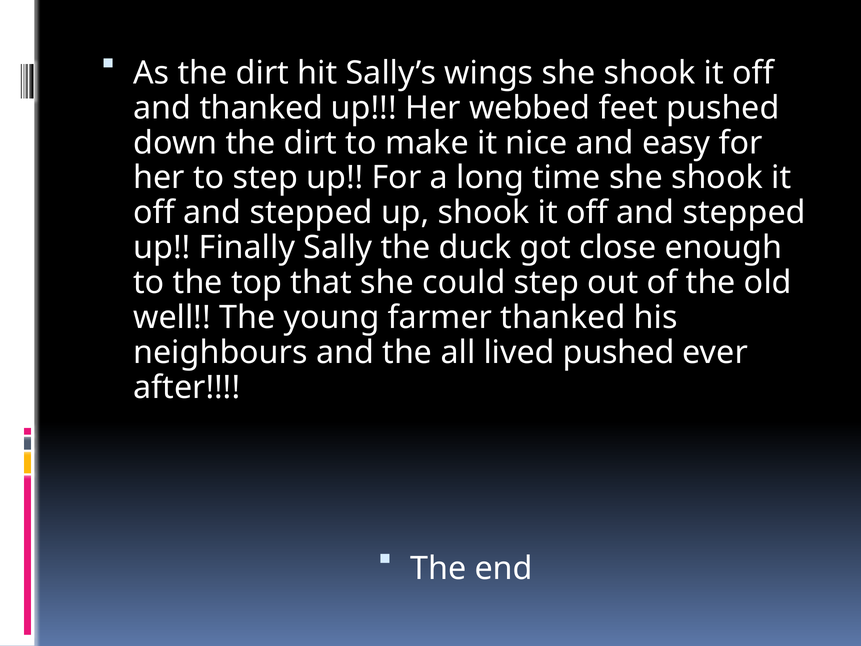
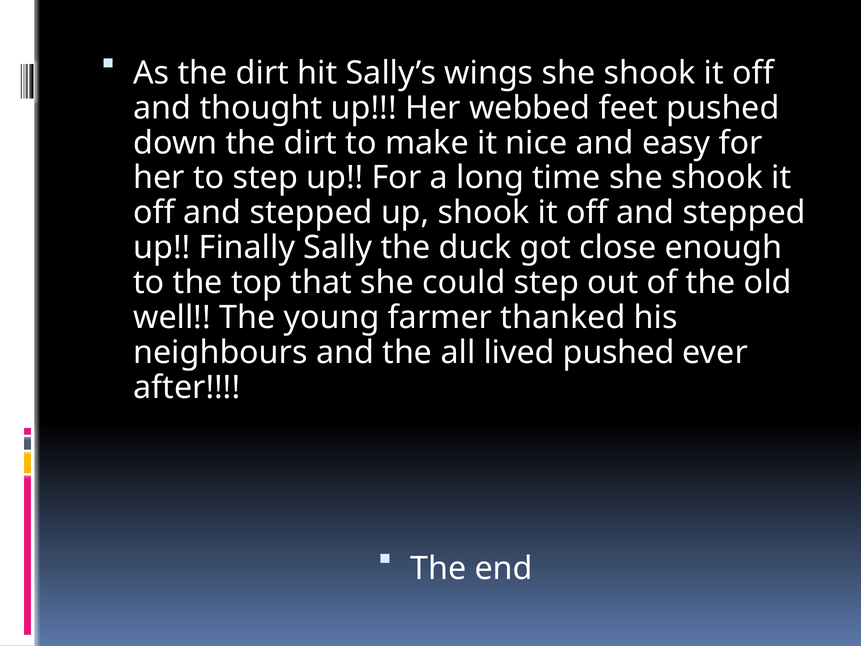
and thanked: thanked -> thought (261, 108)
